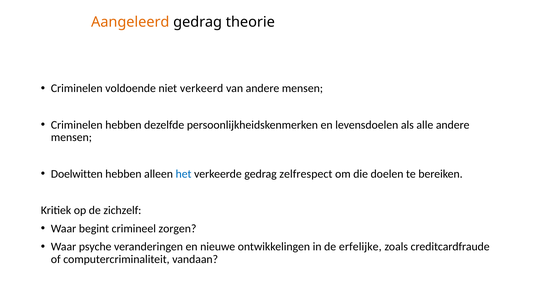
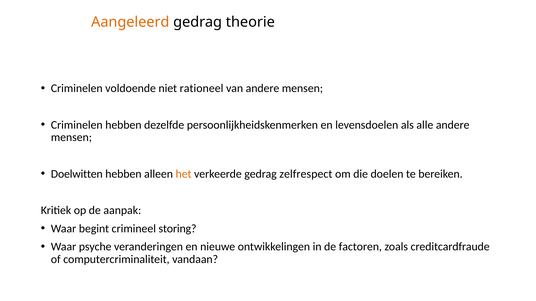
verkeerd: verkeerd -> rationeel (202, 89)
het colour: blue -> orange (184, 174)
zichzelf: zichzelf -> aanpak (122, 211)
zorgen: zorgen -> storing (178, 229)
erfelijke: erfelijke -> factoren (360, 247)
